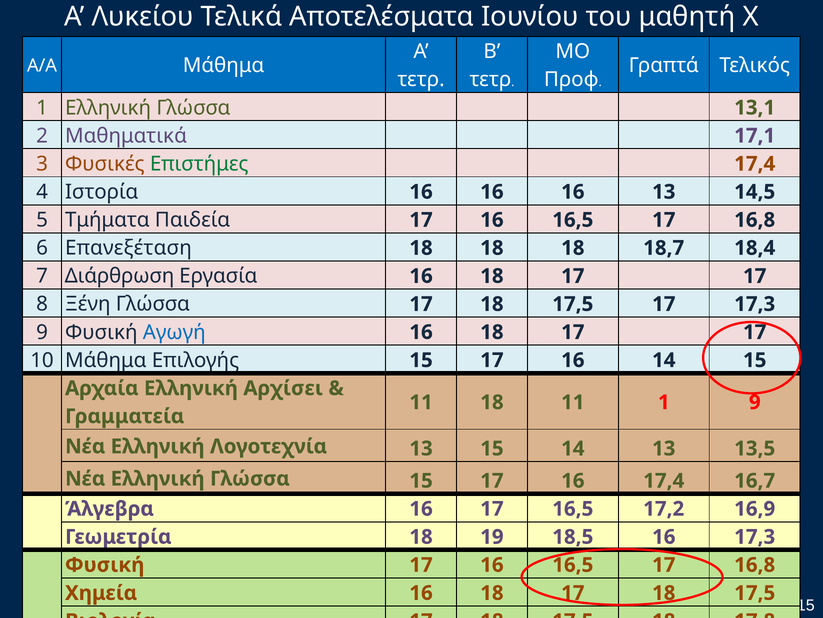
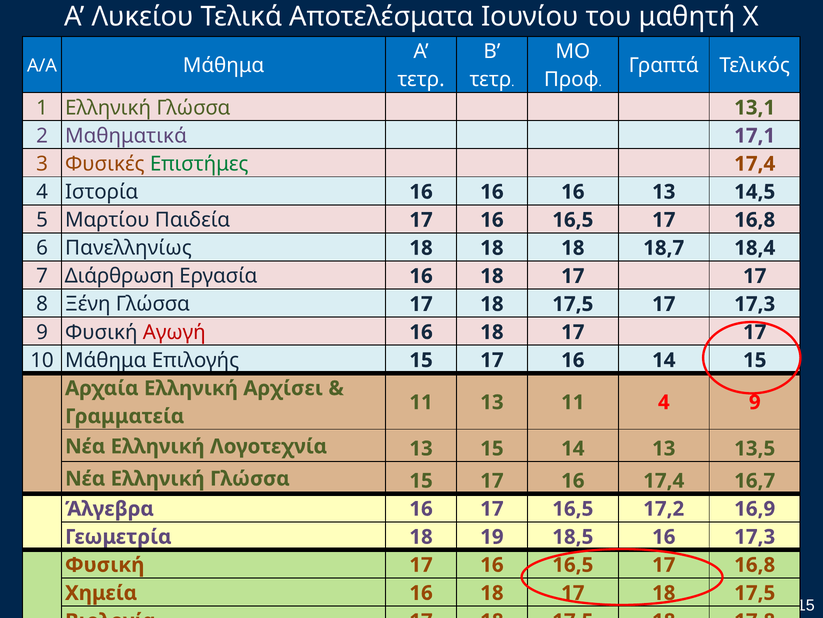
Τμήματα: Τμήματα -> Μαρτίου (107, 220)
Επανεξέταση: Επανεξέταση -> Πανελληνίως (128, 248)
Αγωγή colour: blue -> red (174, 332)
11 18: 18 -> 13 (492, 402)
11 1: 1 -> 4 (664, 402)
